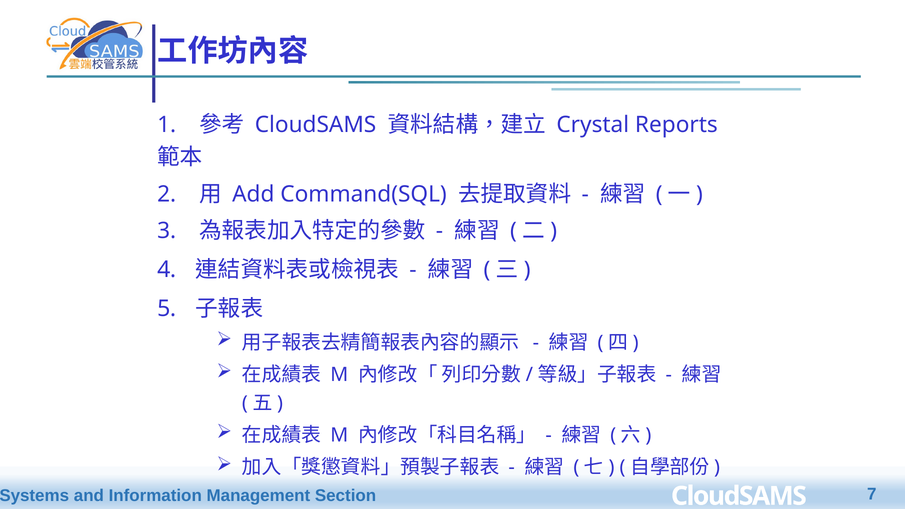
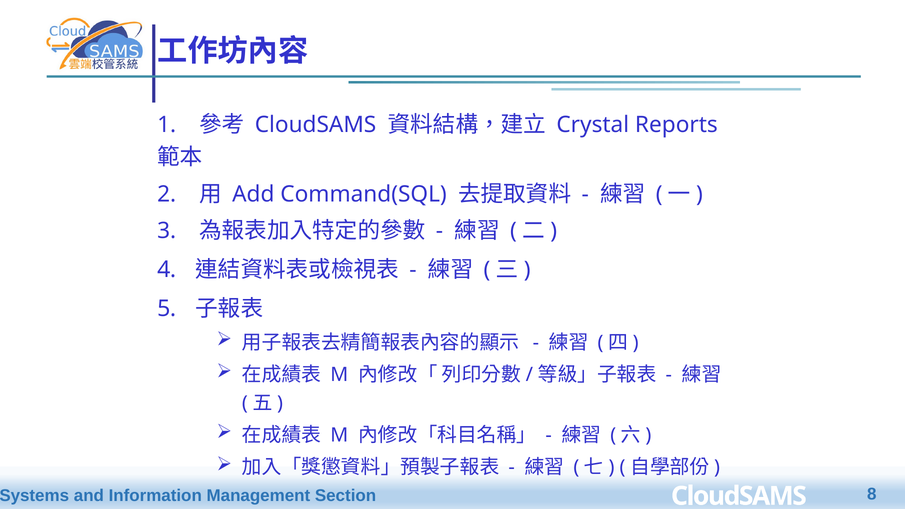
7: 7 -> 8 (872, 494)
